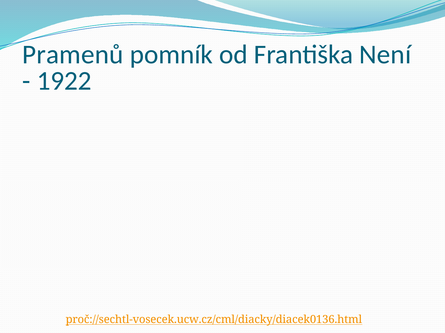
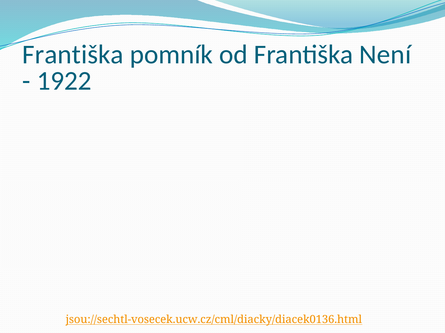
Pramenů: Pramenů -> Františka (73, 55)
proč://sechtl-vosecek.ucw.cz/cml/diacky/diacek0136.html: proč://sechtl-vosecek.ucw.cz/cml/diacky/diacek0136.html -> jsou://sechtl-vosecek.ucw.cz/cml/diacky/diacek0136.html (214, 320)
